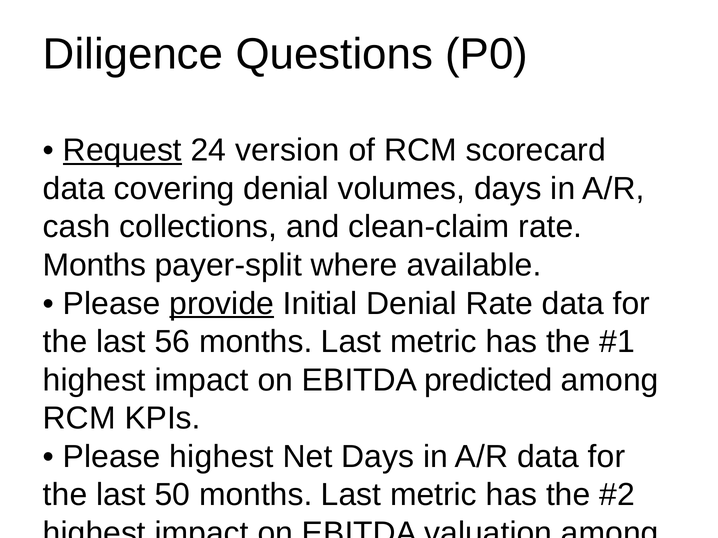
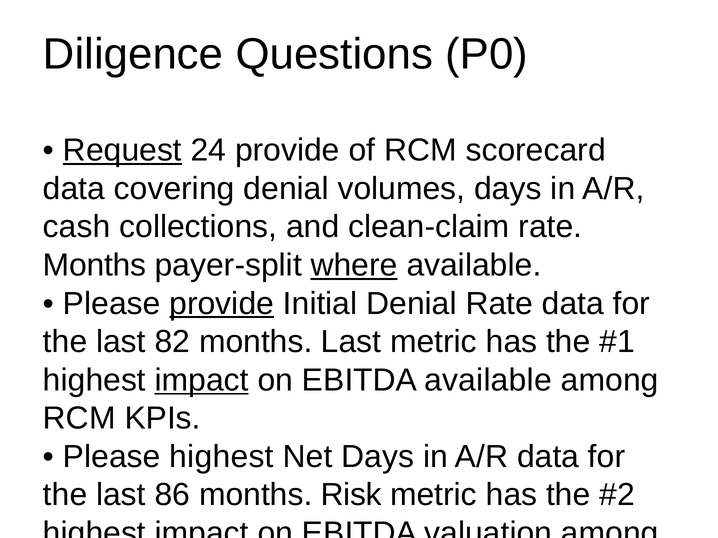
24 version: version -> provide (287, 151)
where underline: none -> present (354, 265)
56: 56 -> 82 (172, 342)
impact underline: none -> present (202, 380)
EBITDA predicted: predicted -> available (488, 380)
50: 50 -> 86 (172, 495)
Last: Last -> Risk (351, 495)
